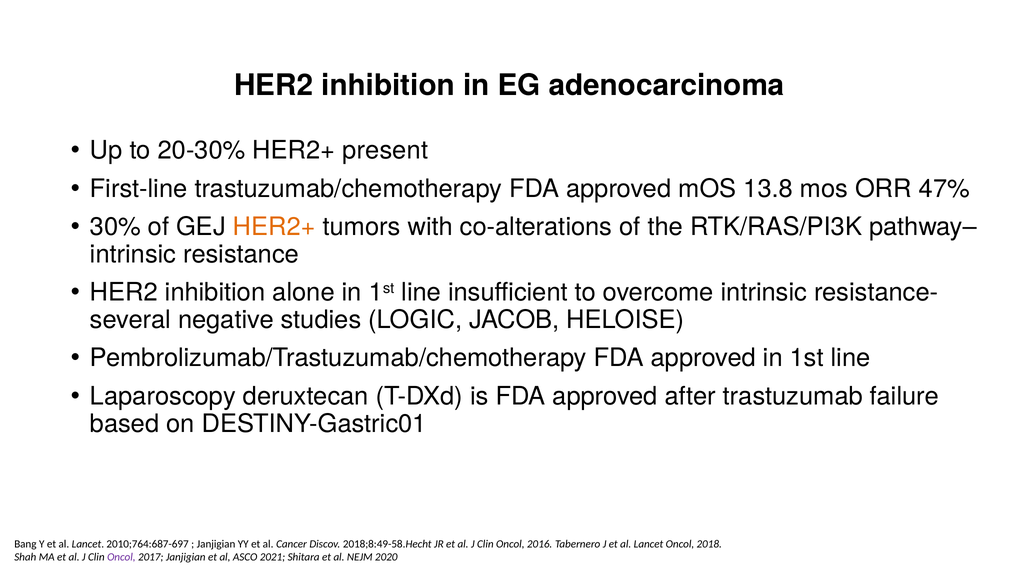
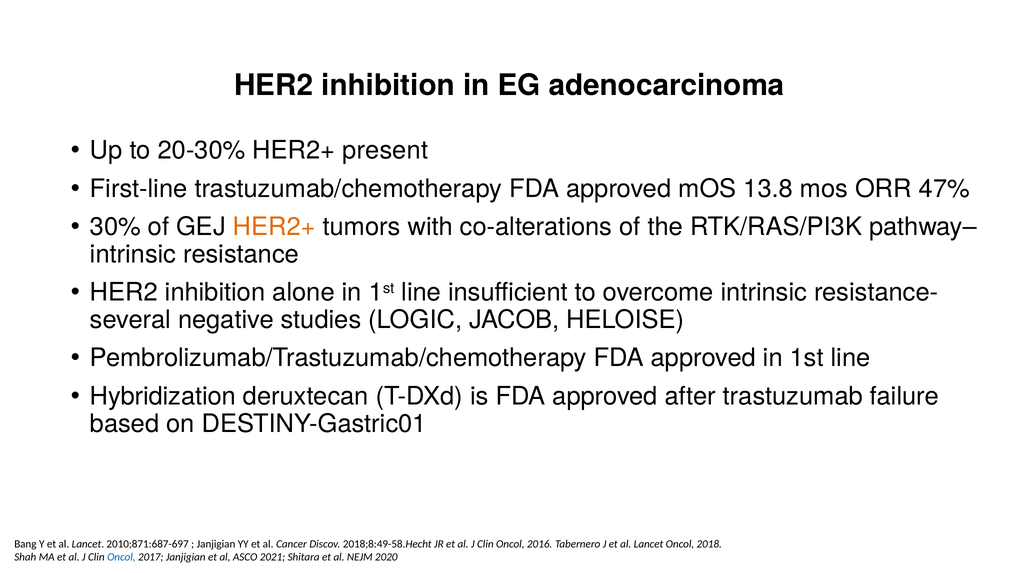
Laparoscopy: Laparoscopy -> Hybridization (163, 396)
2010;764:687-697: 2010;764:687-697 -> 2010;871:687-697 (148, 544)
Oncol colour: purple -> blue (121, 557)
